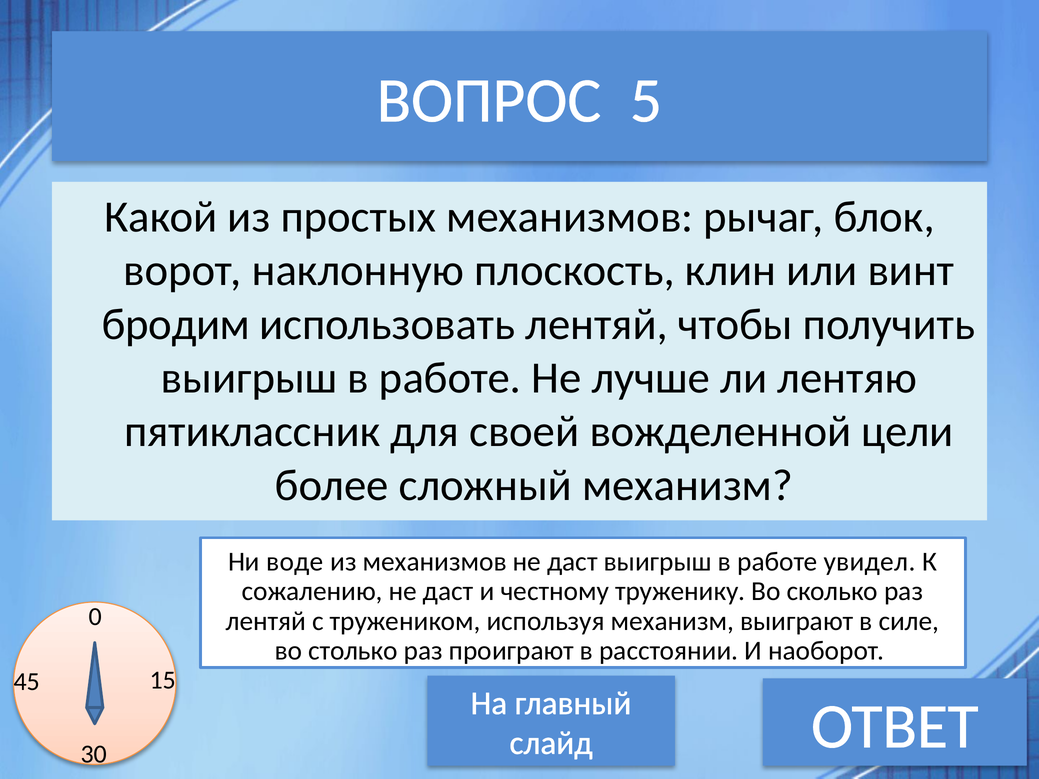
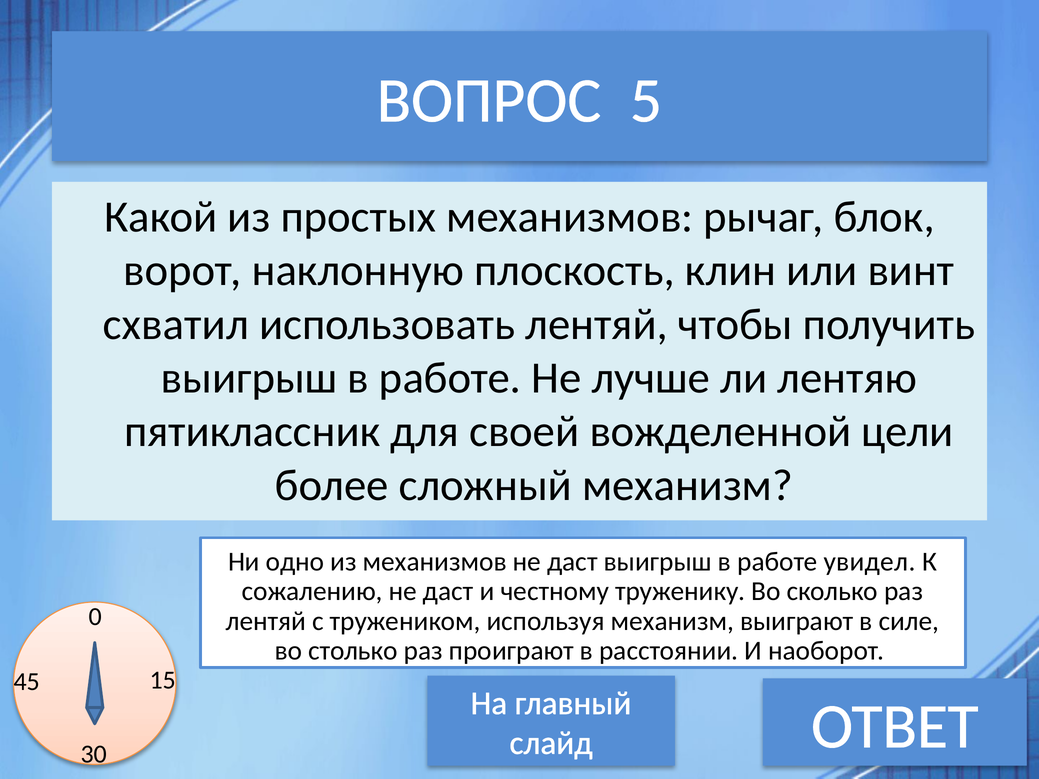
бродим: бродим -> схватил (176, 324)
воде: воде -> одно (295, 562)
